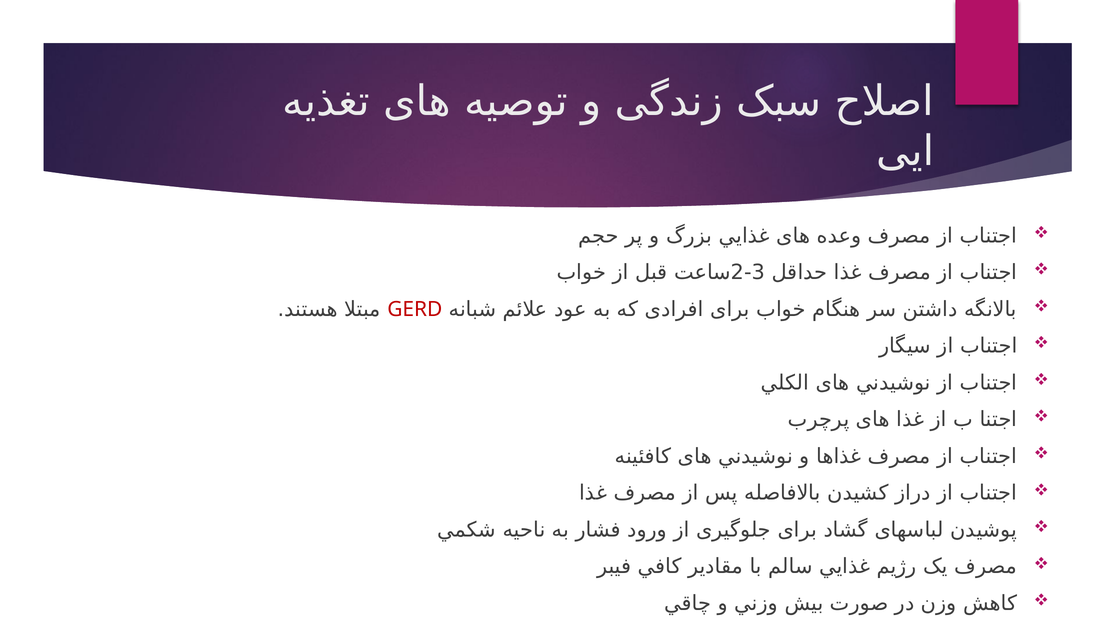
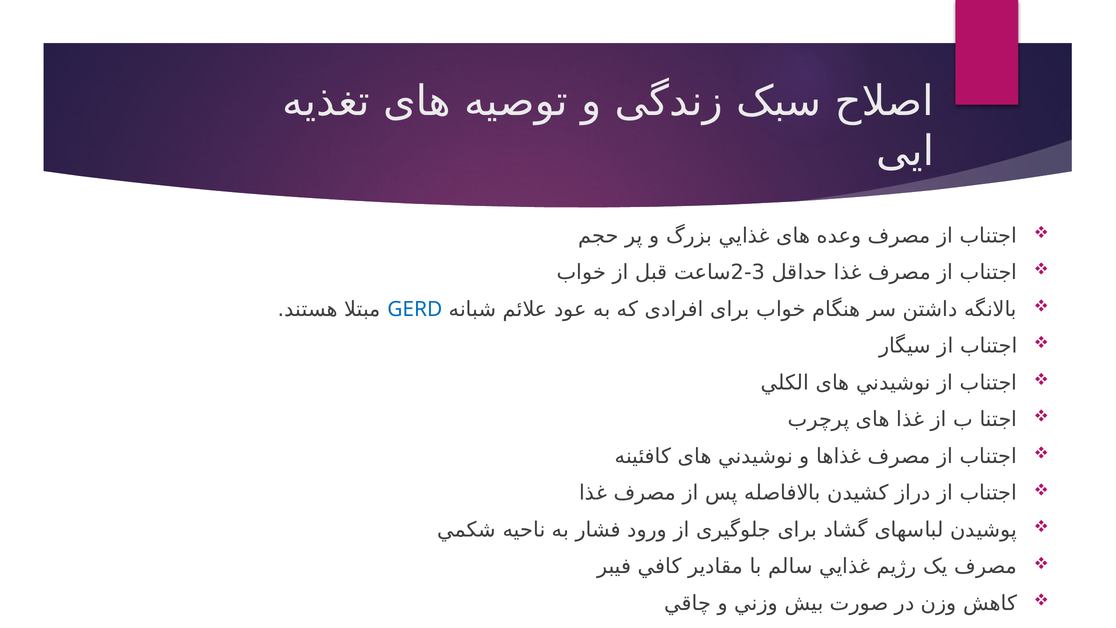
GERD colour: red -> blue (415, 309)
